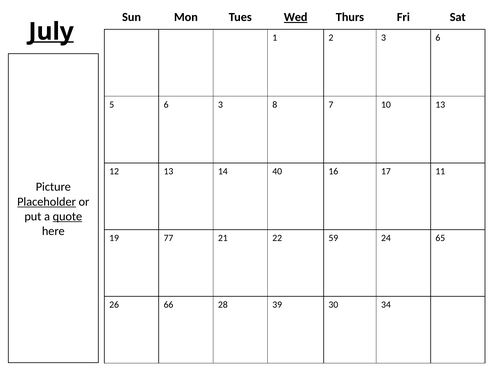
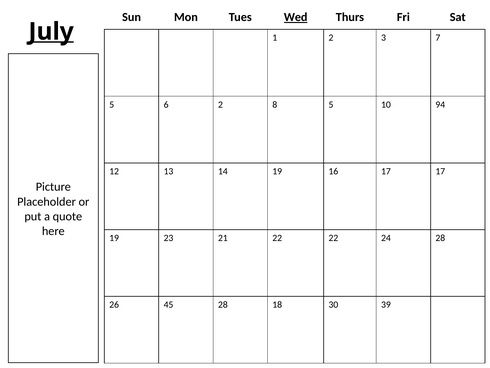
3 6: 6 -> 7 (438, 38)
6 3: 3 -> 2 (220, 104)
8 7: 7 -> 5 (331, 104)
10 13: 13 -> 94 (440, 104)
14 40: 40 -> 19 (277, 171)
17 11: 11 -> 17 (440, 171)
Placeholder underline: present -> none (47, 201)
quote underline: present -> none (67, 216)
77: 77 -> 23 (168, 238)
22 59: 59 -> 22 (333, 238)
24 65: 65 -> 28 (440, 238)
66: 66 -> 45 (168, 304)
39: 39 -> 18 (277, 304)
34: 34 -> 39 (386, 304)
